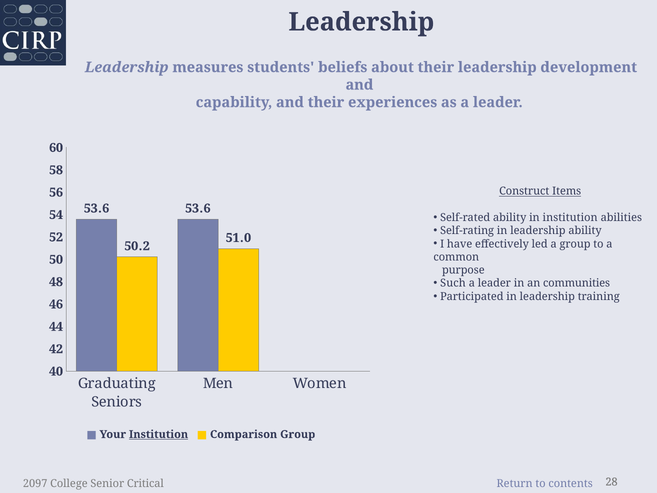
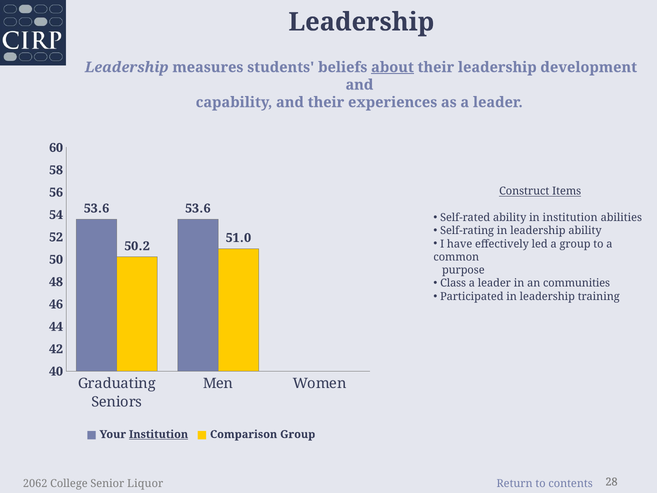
about underline: none -> present (392, 67)
Such: Such -> Class (453, 283)
2097: 2097 -> 2062 (35, 484)
Critical: Critical -> Liquor (145, 484)
